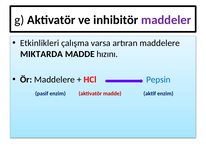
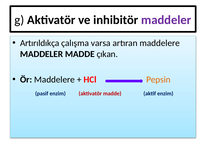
Etkinlikleri: Etkinlikleri -> Artırıldıkça (40, 43)
MIKTARDA: MIKTARDA -> MADDELER (42, 54)
hızını: hızını -> çıkan (107, 54)
Pepsin colour: blue -> orange (158, 80)
